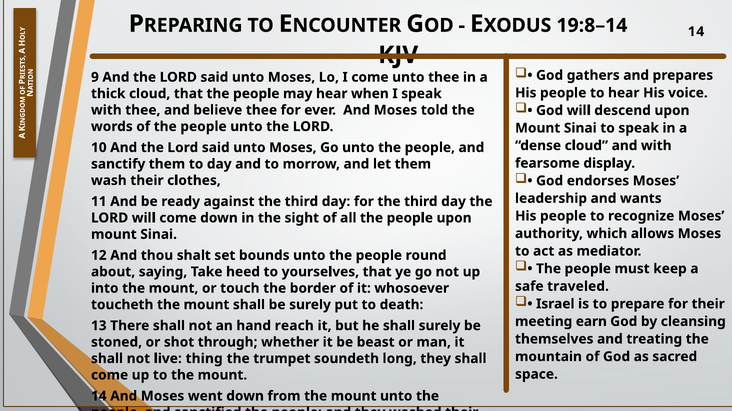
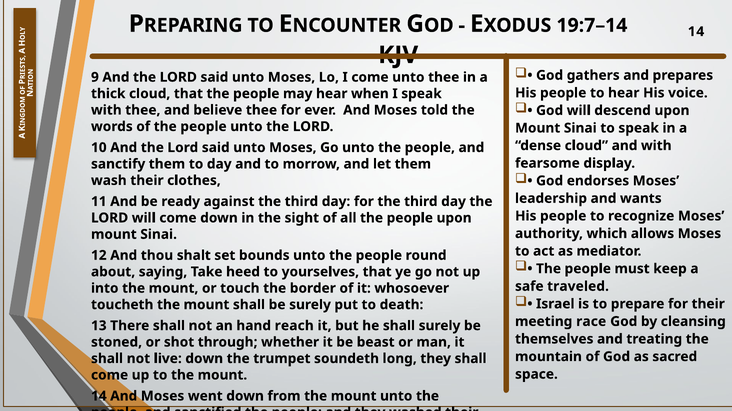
19:8–14: 19:8–14 -> 19:7–14 (592, 25)
earn: earn -> race (591, 322)
live thing: thing -> down (204, 359)
